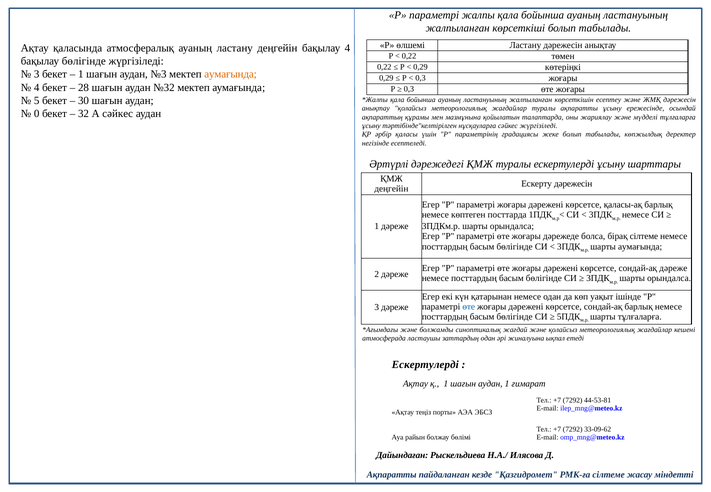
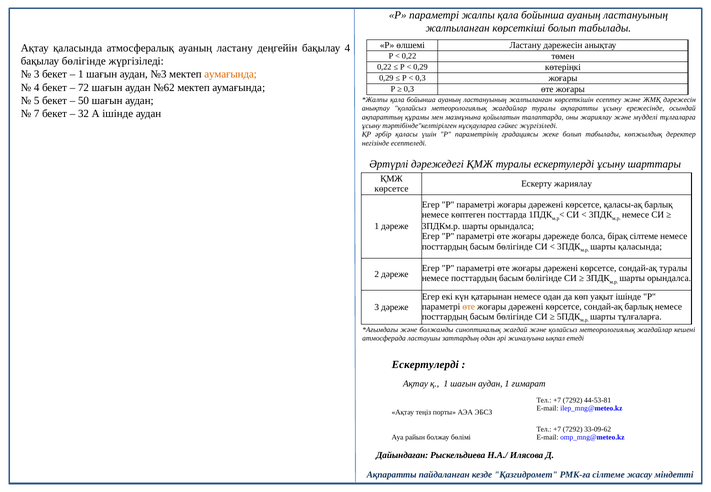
28: 28 -> 72 (83, 88)
№32: №32 -> №62 (164, 88)
30: 30 -> 50 (83, 101)
0: 0 -> 7 (37, 114)
А сәйкес: сәйкес -> ішінде (118, 114)
Ескерту дәрежесін: дәрежесін -> жариялау (573, 184)
деңгейін: деңгейін -> көрсетсе (391, 189)
шарты аумағында: аумағында -> қаласында (640, 247)
сондай-ақ дәреже: дәреже -> туралы (673, 269)
өте colour: blue -> orange (469, 307)
